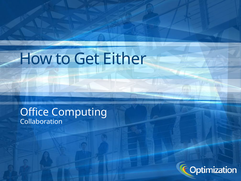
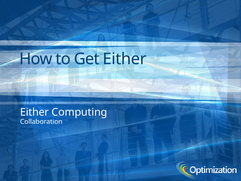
Office: Office -> Either (34, 112)
